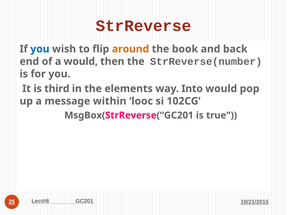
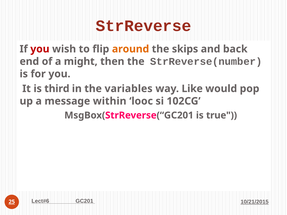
you colour: blue -> red (40, 49)
book: book -> skips (185, 49)
a would: would -> might (81, 62)
elements: elements -> variables (129, 89)
Into: Into -> Like (192, 89)
